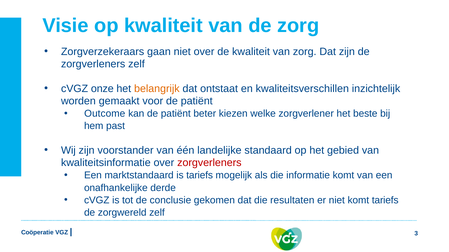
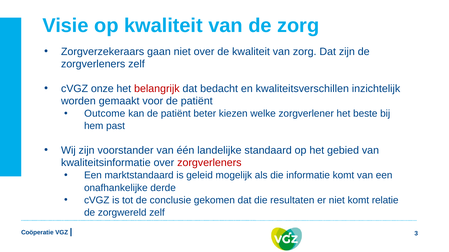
belangrijk colour: orange -> red (157, 89)
ontstaat: ontstaat -> bedacht (219, 89)
is tariefs: tariefs -> geleid (200, 176)
komt tariefs: tariefs -> relatie (385, 201)
